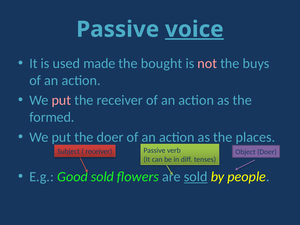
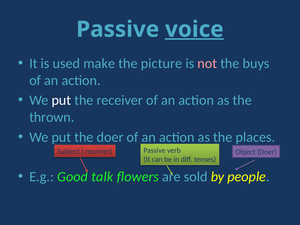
made: made -> make (99, 63)
bought: bought -> picture (162, 63)
put colour: pink -> white (61, 100)
formed: formed -> thrown (52, 117)
Good sold: sold -> talk (102, 177)
sold underline: present -> none (196, 177)
